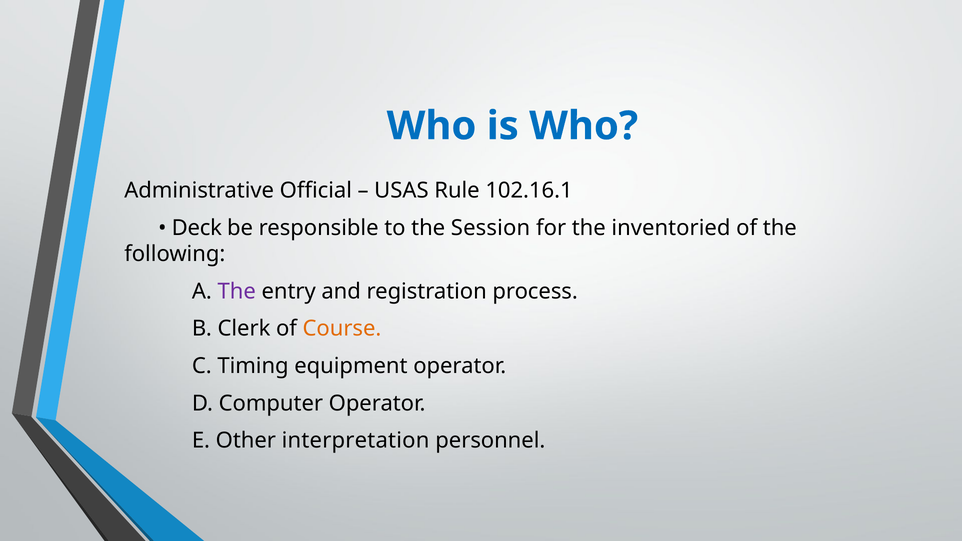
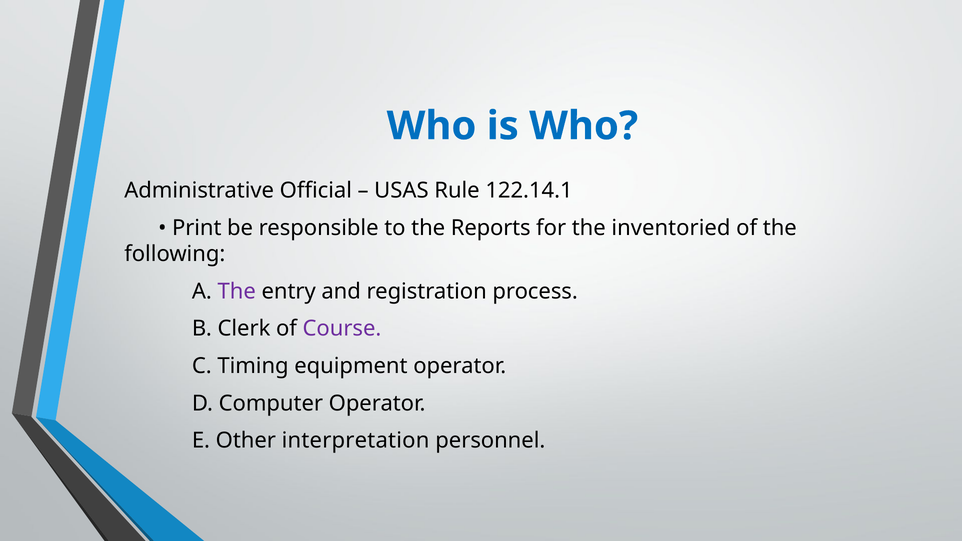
102.16.1: 102.16.1 -> 122.14.1 (529, 191)
Deck: Deck -> Print (197, 228)
Session: Session -> Reports (491, 228)
Course colour: orange -> purple (342, 329)
